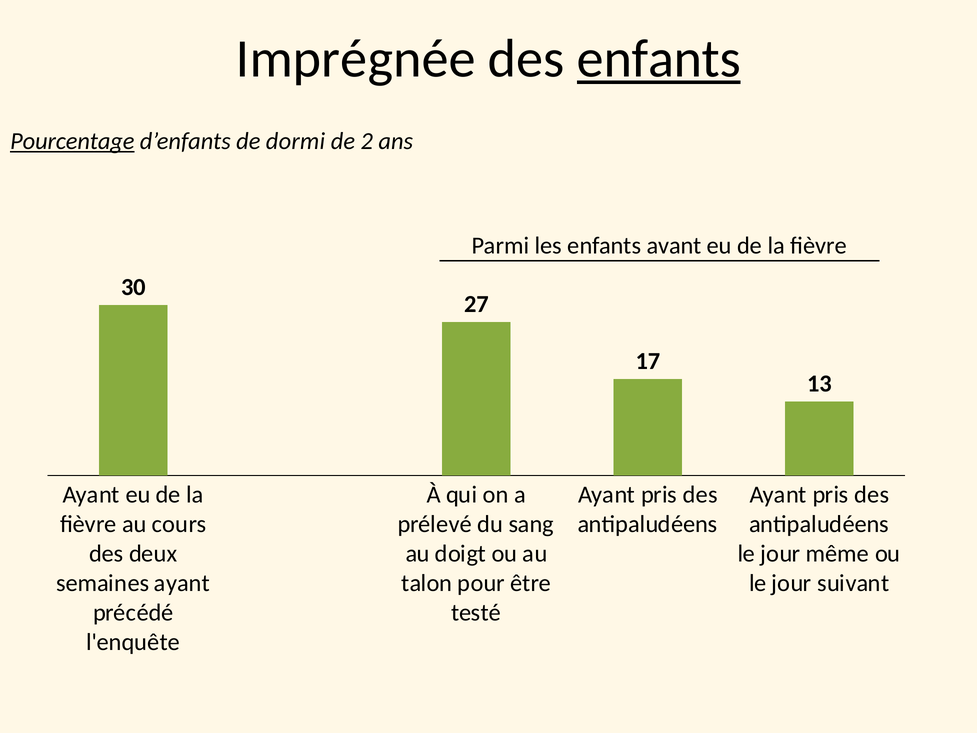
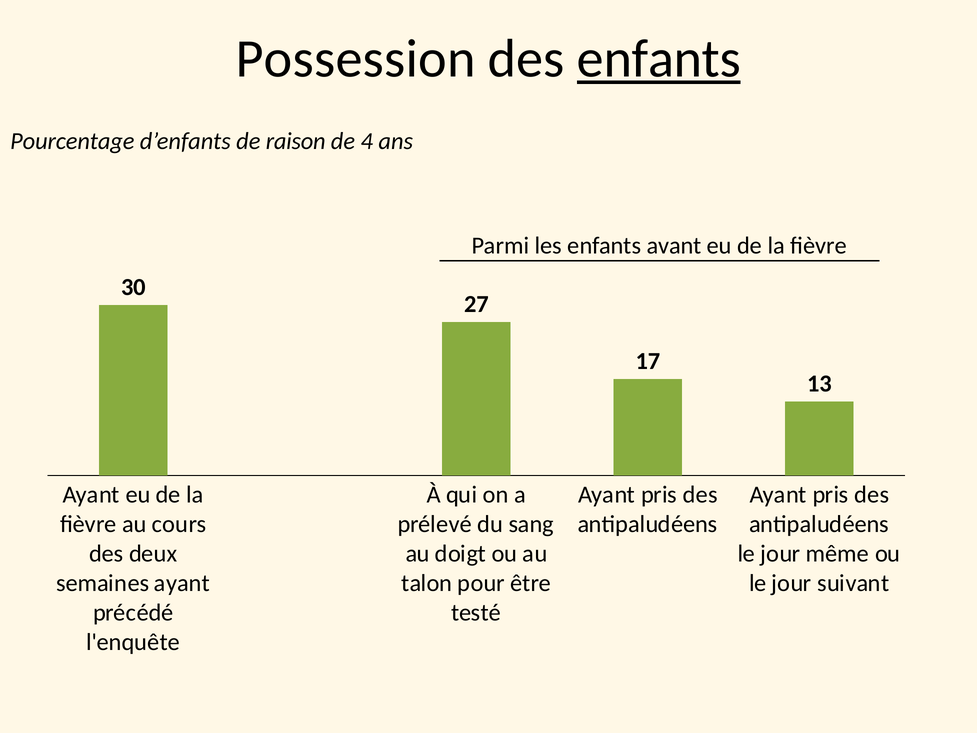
Imprégnée: Imprégnée -> Possession (356, 59)
Pourcentage underline: present -> none (72, 141)
dormi: dormi -> raison (296, 141)
2: 2 -> 4 (367, 141)
